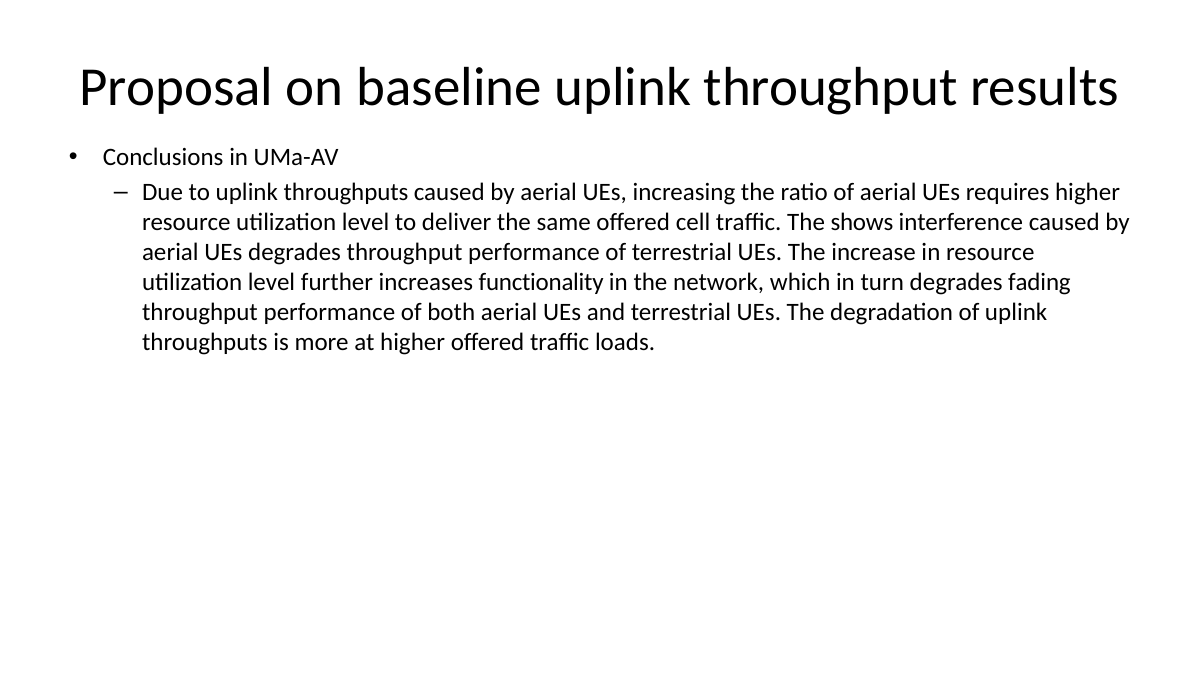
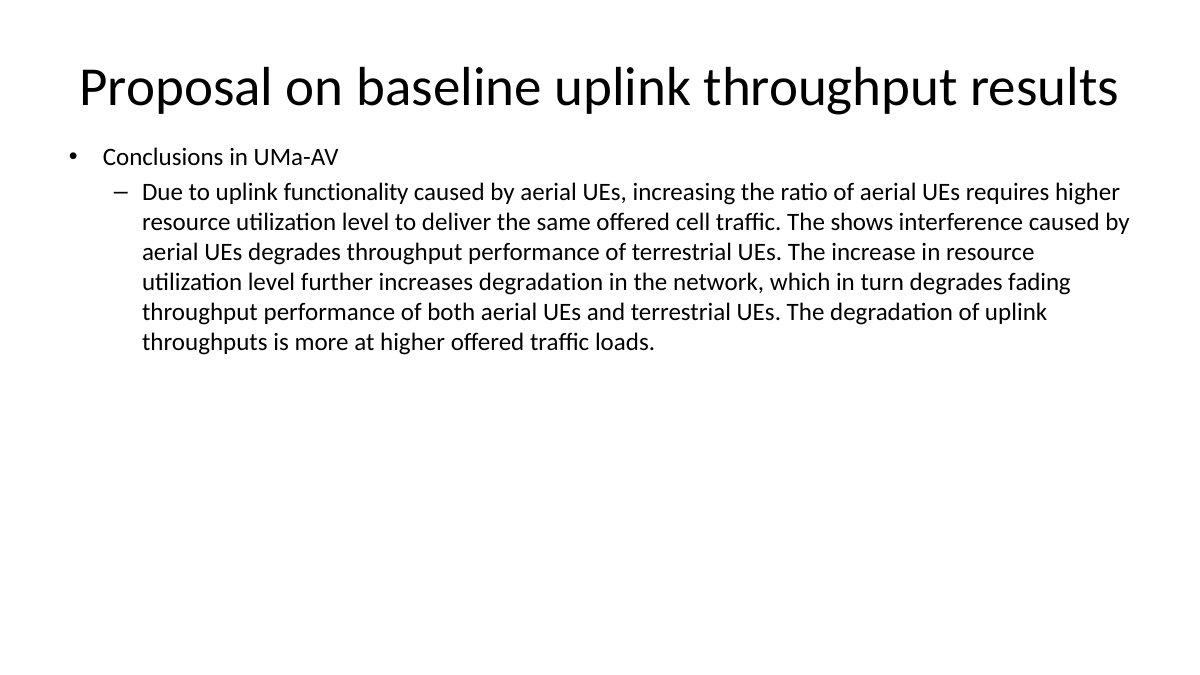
to uplink throughputs: throughputs -> functionality (346, 193)
increases functionality: functionality -> degradation (541, 283)
